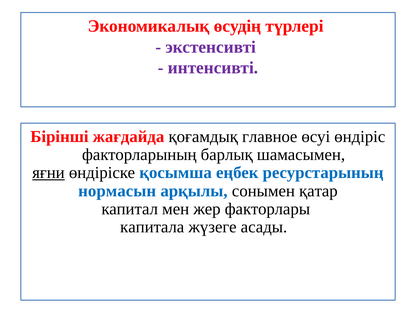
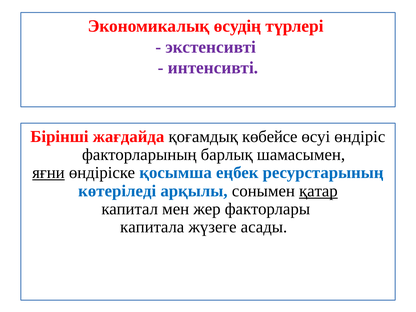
главное: главное -> көбейсе (270, 137)
нормасын: нормасын -> көтеріледі (117, 191)
қатар underline: none -> present (318, 191)
